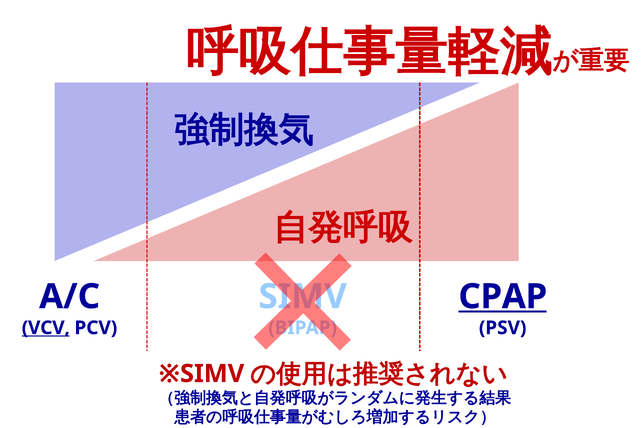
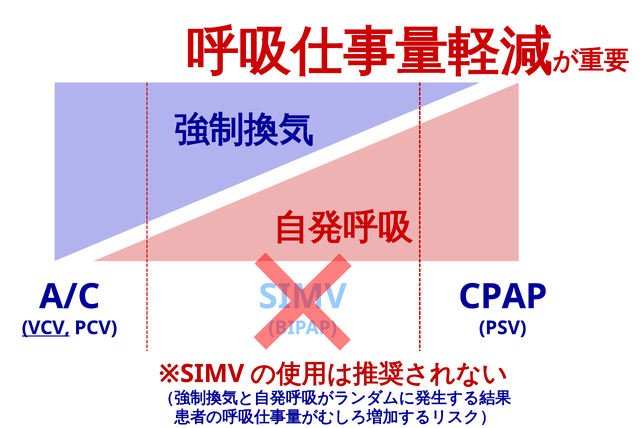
CPAP underline: present -> none (503, 297)
